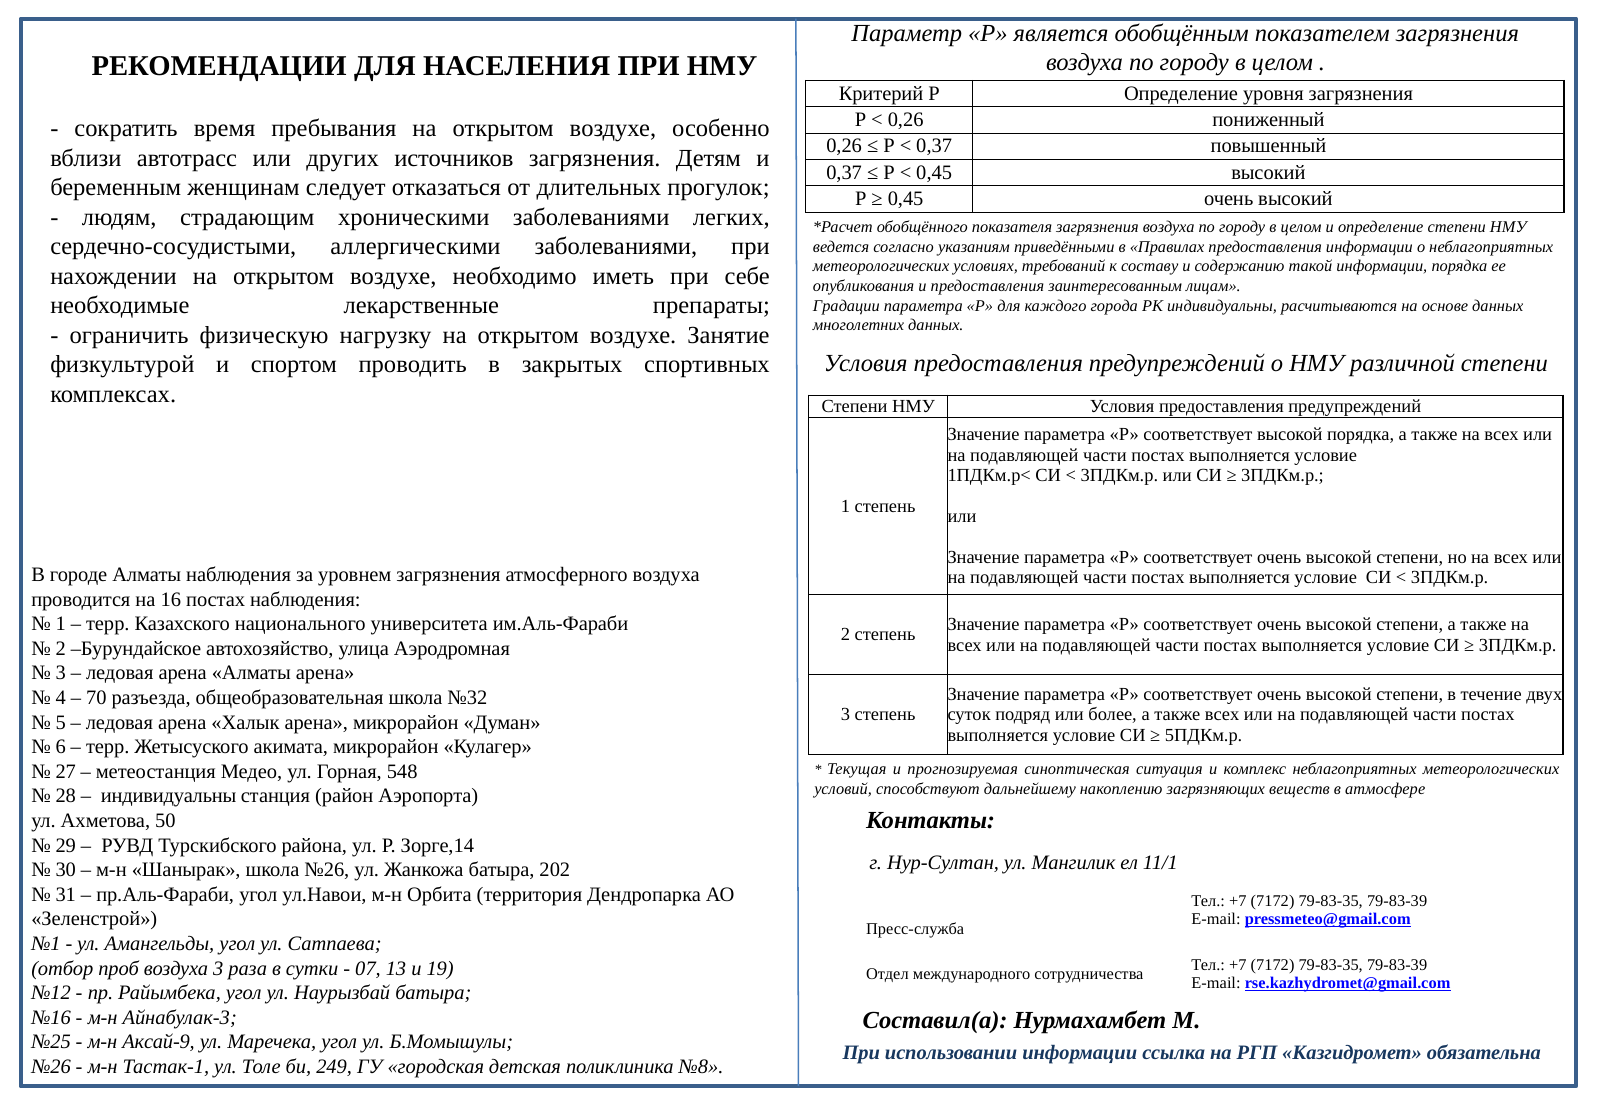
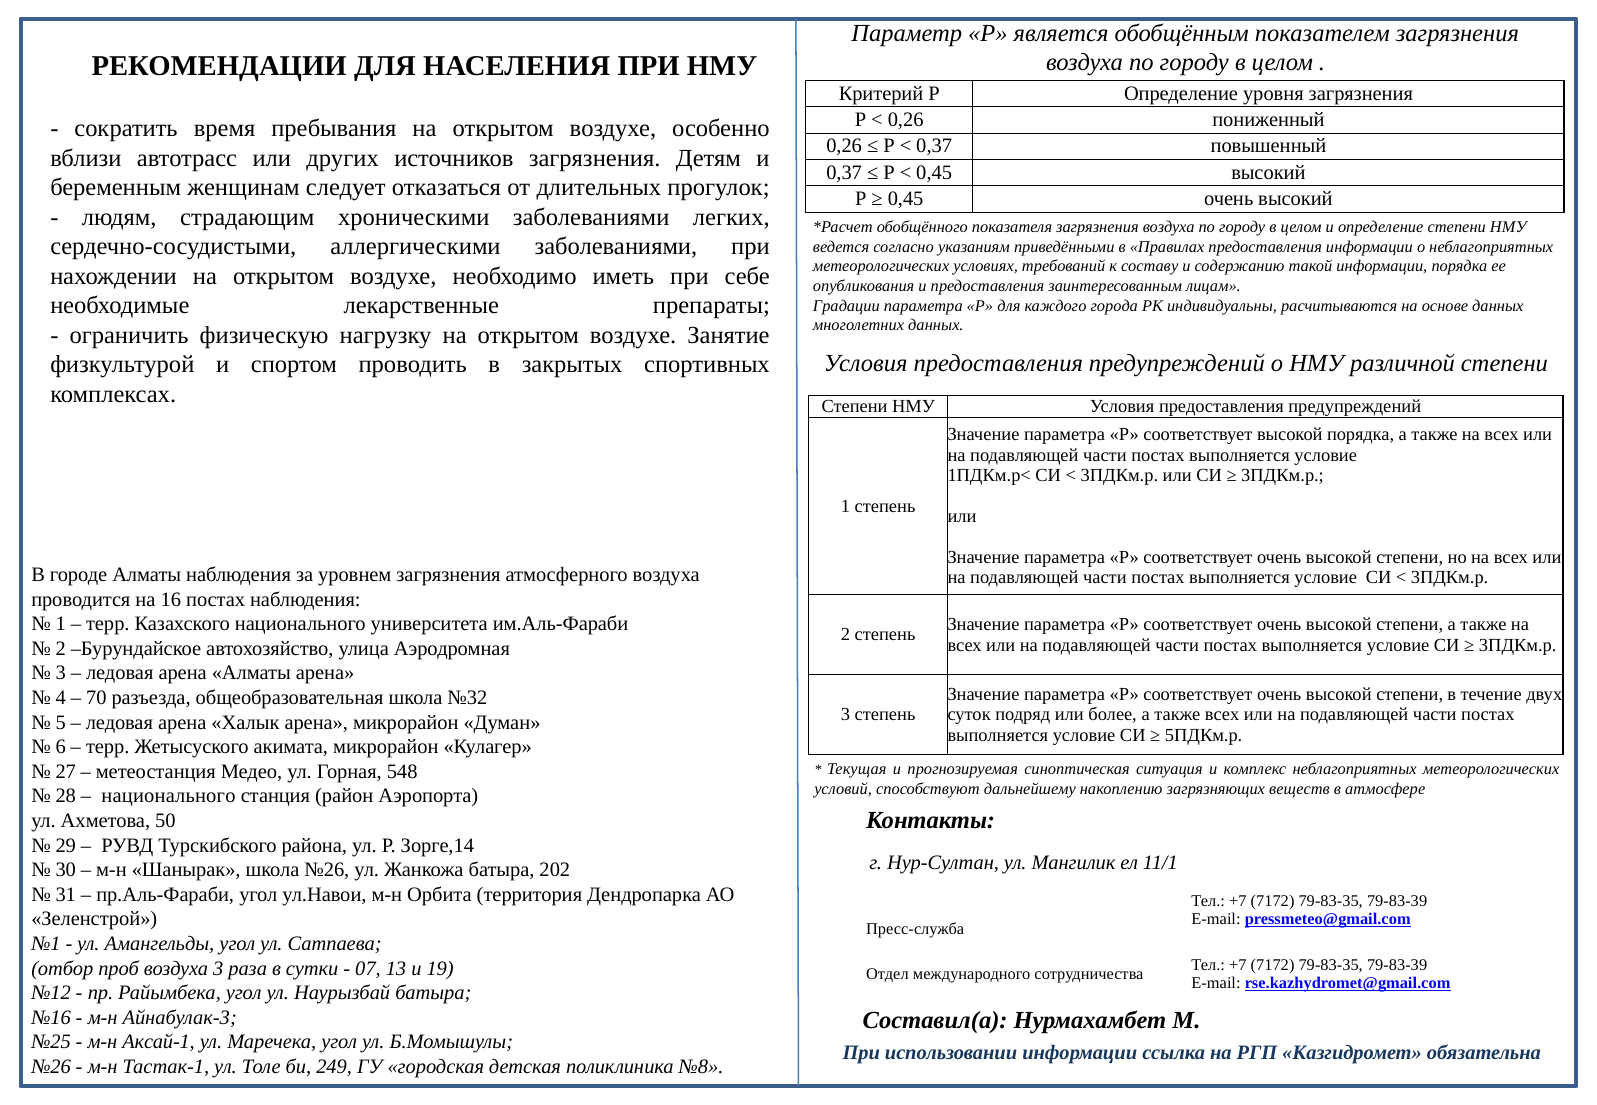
индивидуальны: индивидуальны -> национального (168, 797)
Аксай-9: Аксай-9 -> Аксай-1 (159, 1043)
